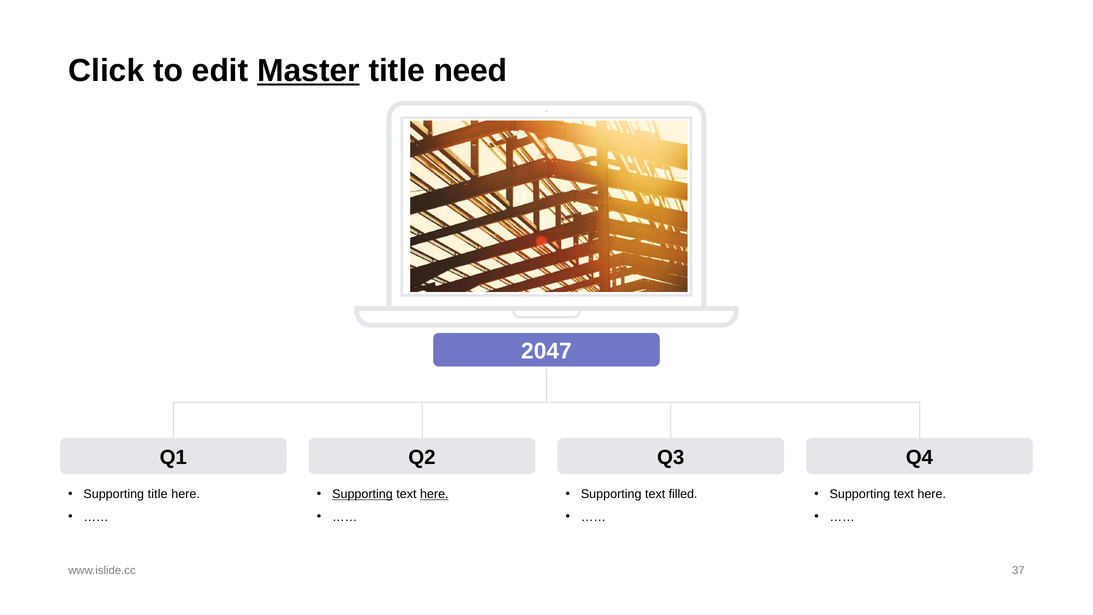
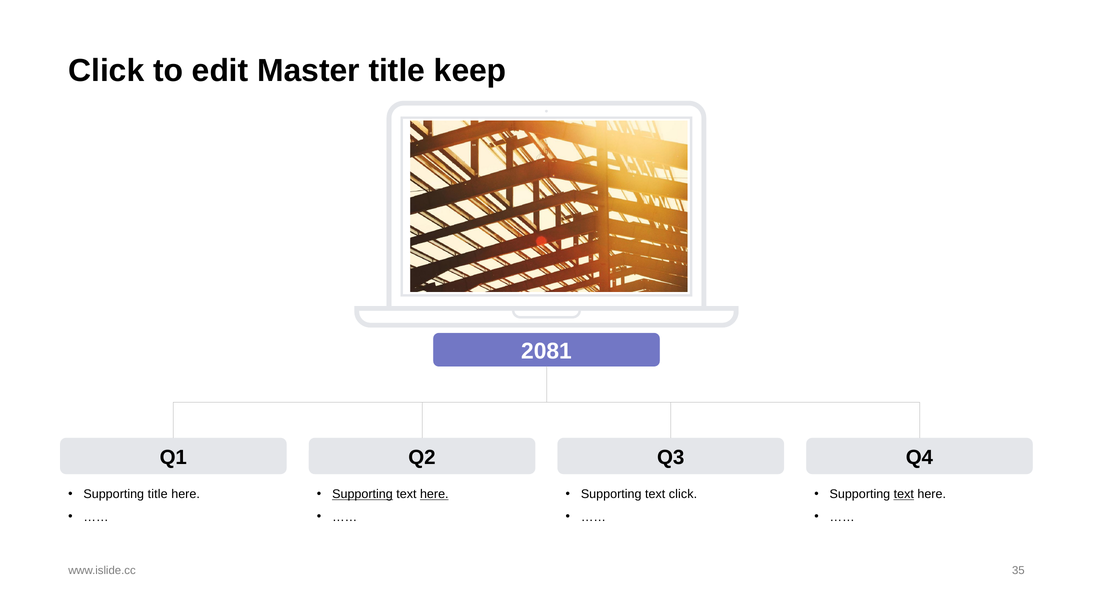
Master underline: present -> none (308, 71)
need: need -> keep (470, 71)
2047: 2047 -> 2081 (546, 351)
text filled: filled -> click (683, 494)
text underline: none -> present (904, 494)
37: 37 -> 35 (1018, 571)
